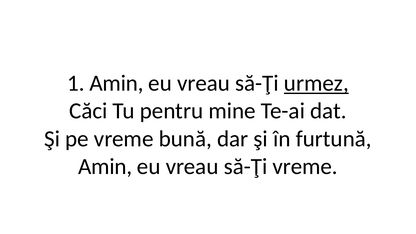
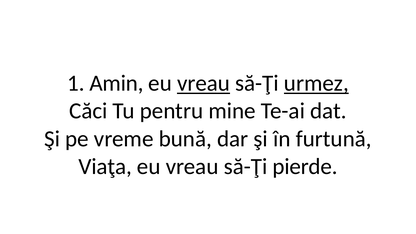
vreau underline: none -> present (204, 83)
Amin: Amin -> Viaţa (105, 166)
să-Ţi vreme: vreme -> pierde (305, 166)
